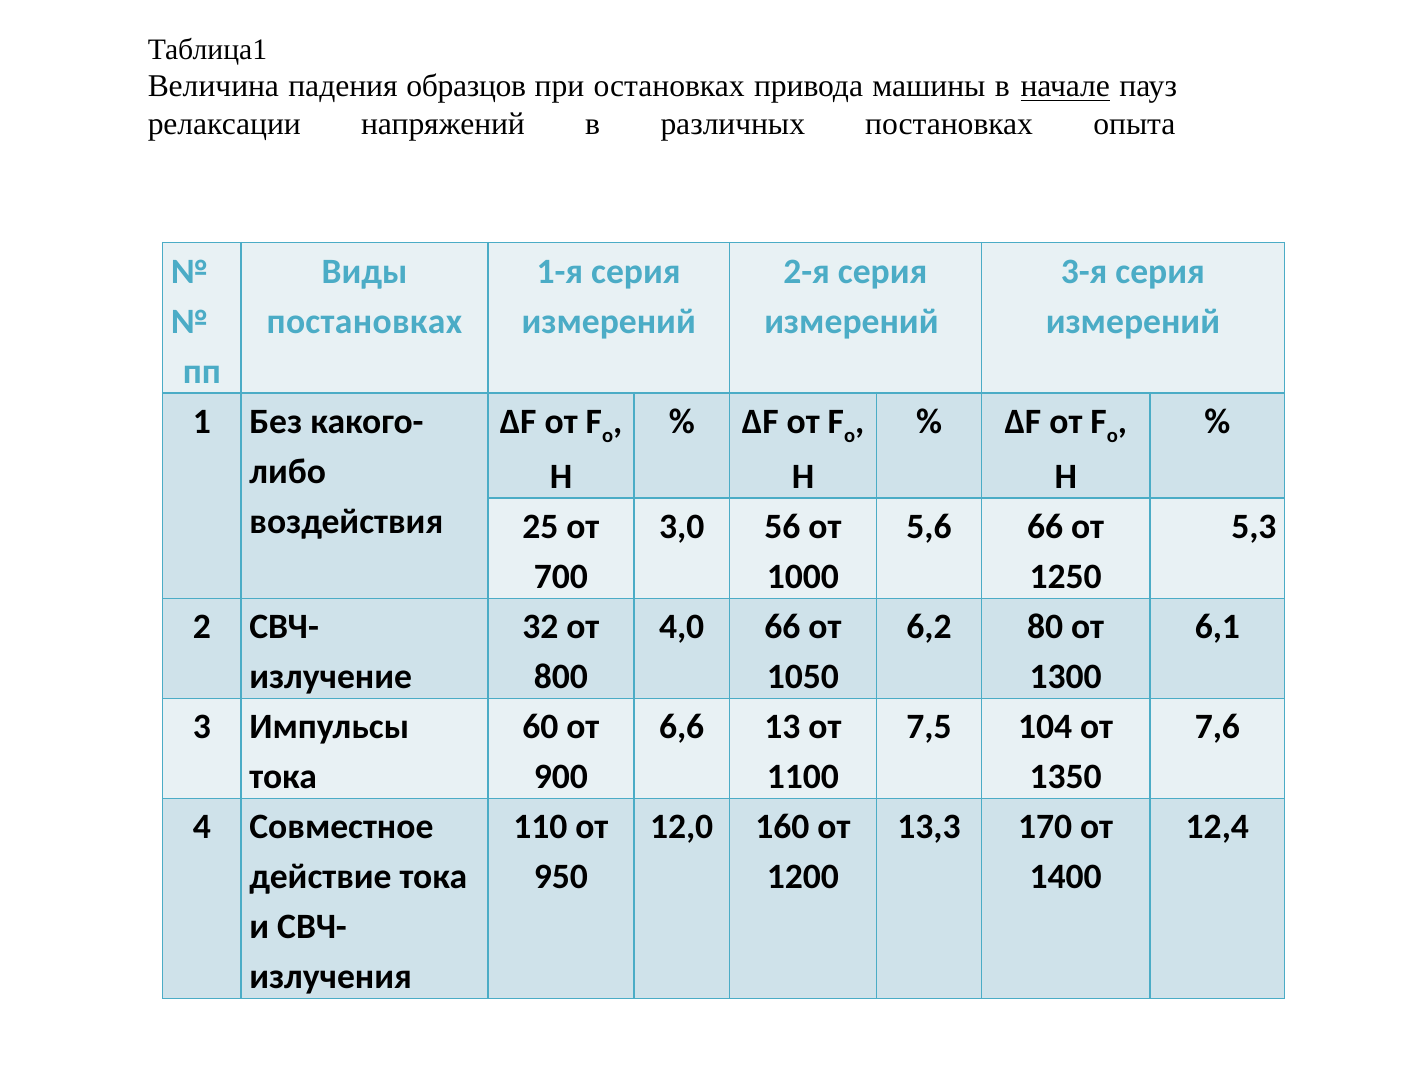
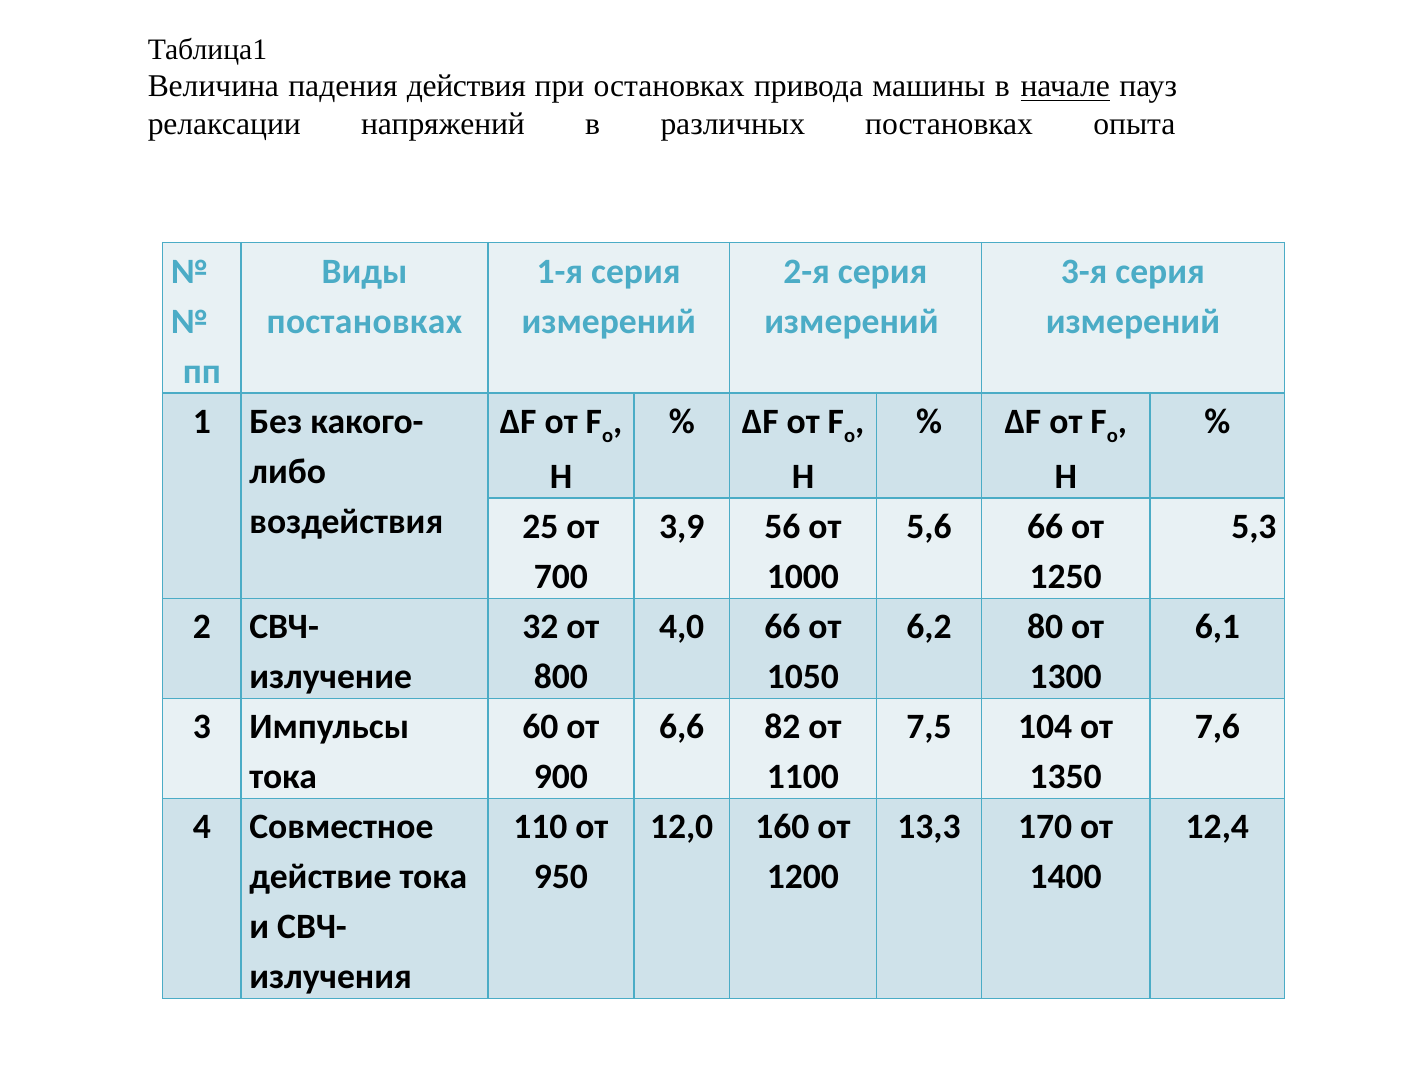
образцов: образцов -> действия (466, 86)
3,0: 3,0 -> 3,9 (682, 527)
13: 13 -> 82 (782, 727)
